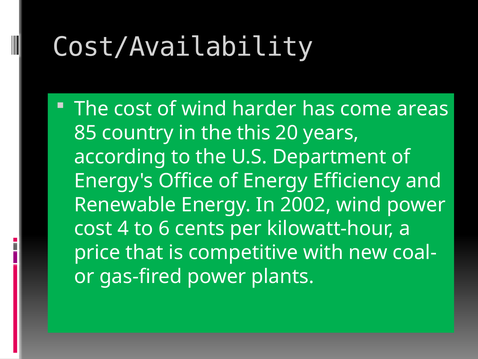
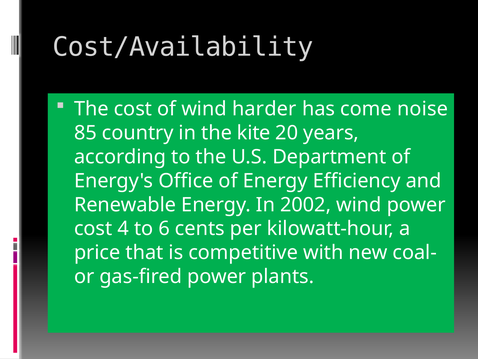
areas: areas -> noise (423, 109)
this: this -> kite (254, 133)
